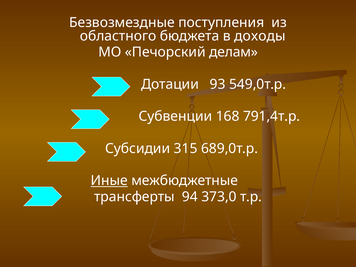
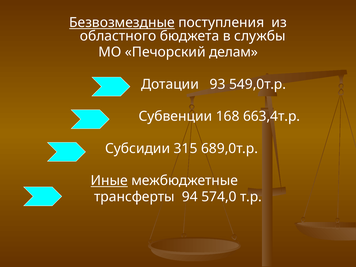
Безвозмездные underline: none -> present (122, 23)
доходы: доходы -> службы (260, 36)
791,4т.р: 791,4т.р -> 663,4т.р (272, 116)
373,0: 373,0 -> 574,0 (219, 197)
